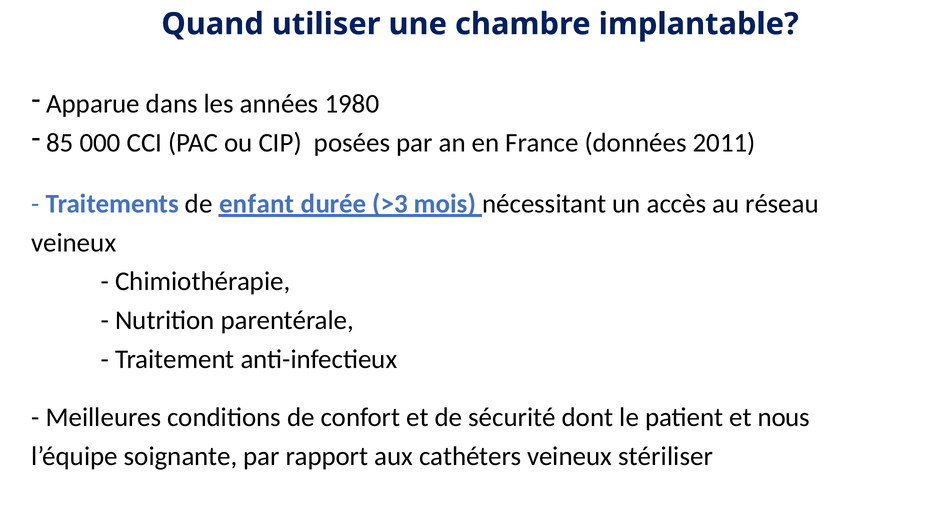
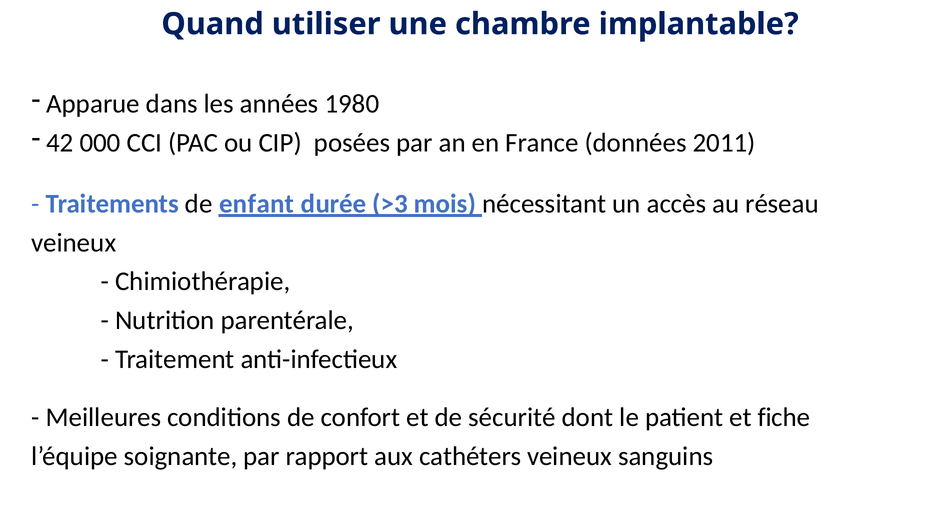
85: 85 -> 42 (60, 143)
nous: nous -> fiche (784, 418)
stériliser: stériliser -> sanguins (666, 457)
